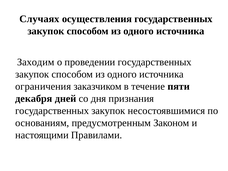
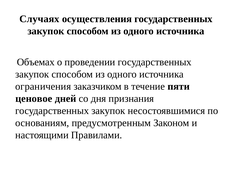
Заходим: Заходим -> Объемах (36, 62)
декабря: декабря -> ценовое (34, 99)
